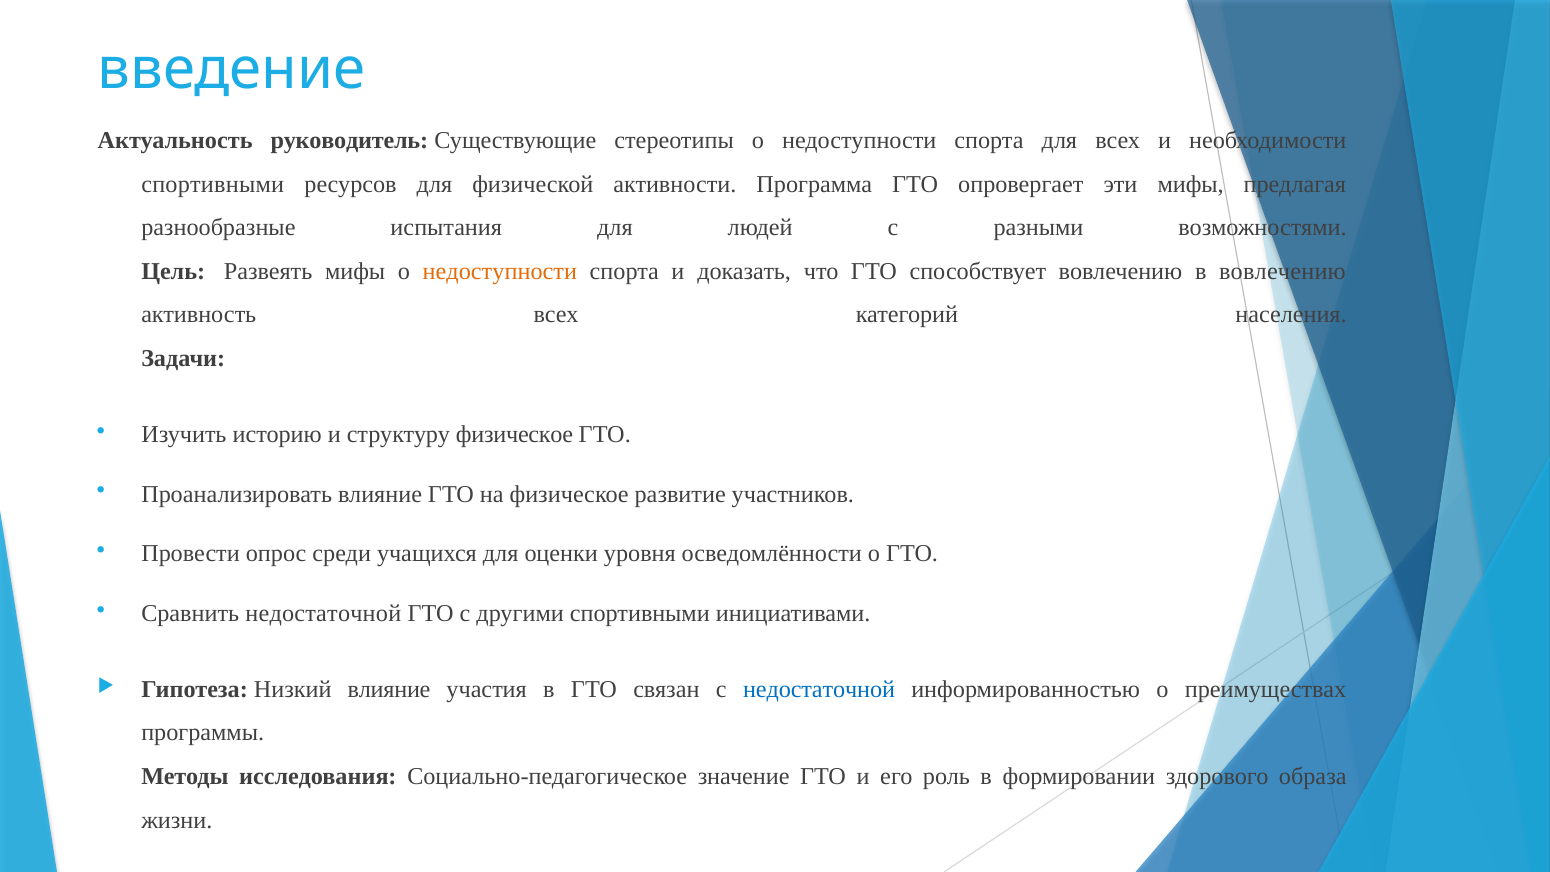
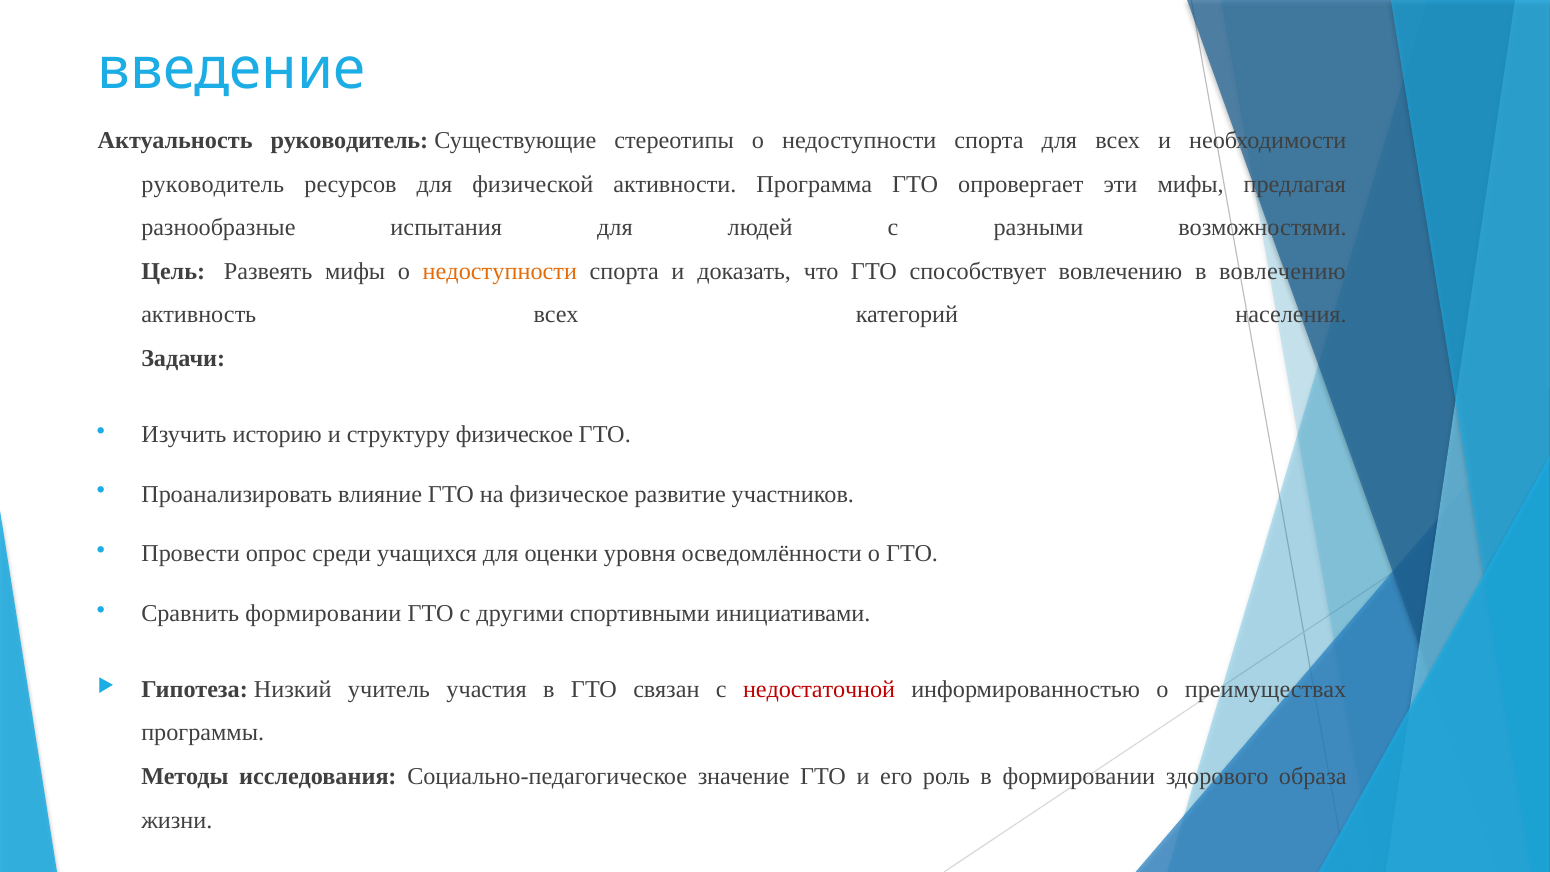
спортивными: спортивными -> руководитель (213, 184)
Сравнить недостаточной: недостаточной -> формировании (323, 613)
Низкий влияние: влияние -> учитель (389, 689)
недостаточной colour: blue -> red (819, 689)
